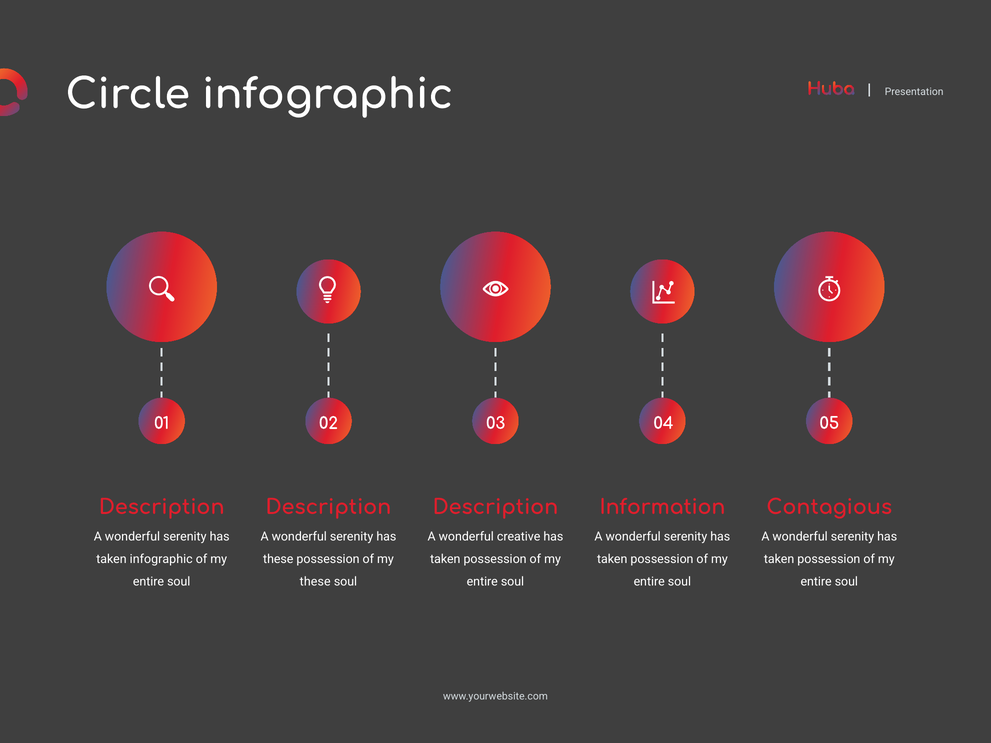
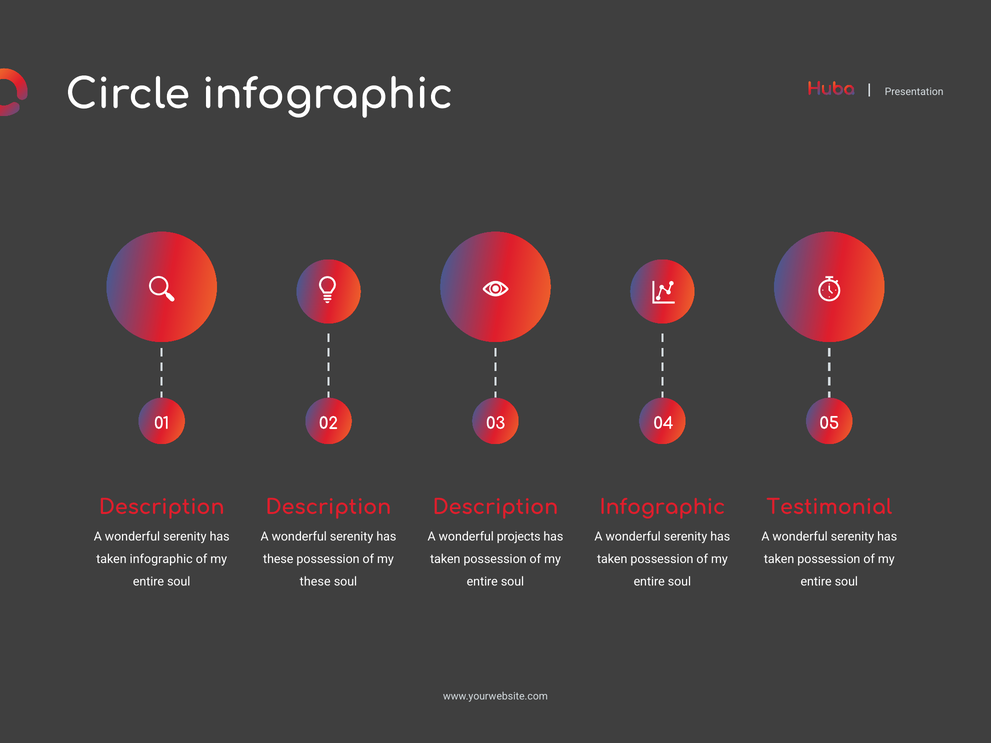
Information: Information -> Infographic (662, 507)
Contagious: Contagious -> Testimonial (829, 507)
creative: creative -> projects (519, 537)
